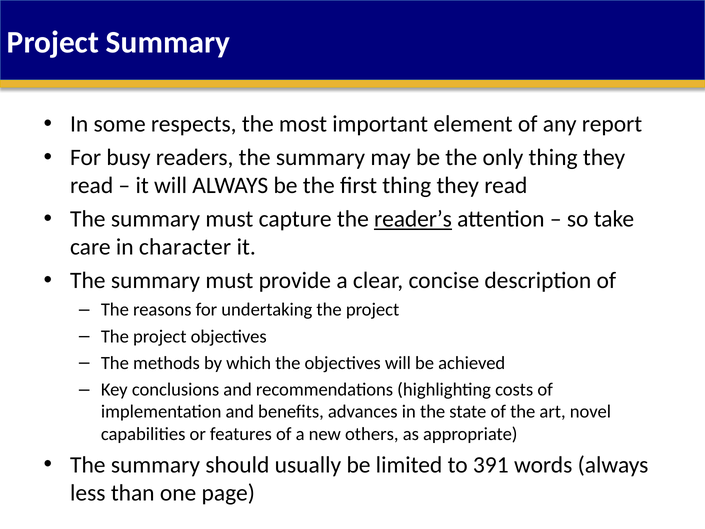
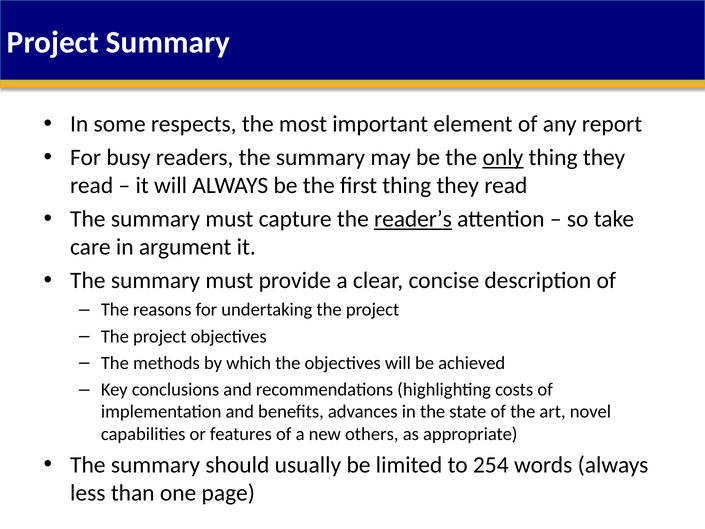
only underline: none -> present (503, 158)
character: character -> argument (185, 247)
391: 391 -> 254 (491, 465)
